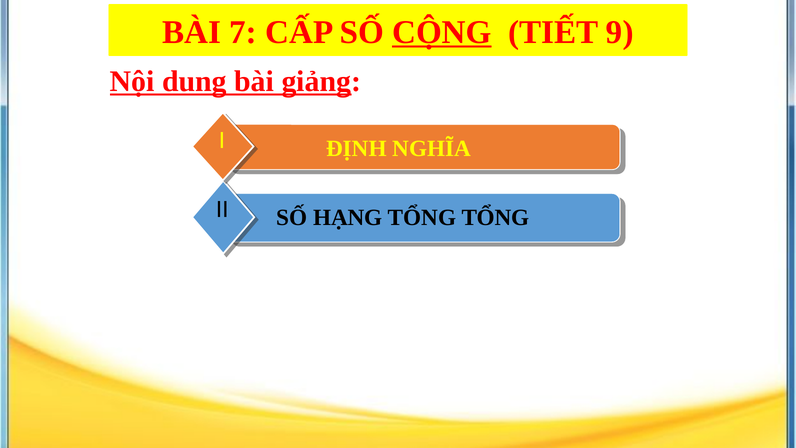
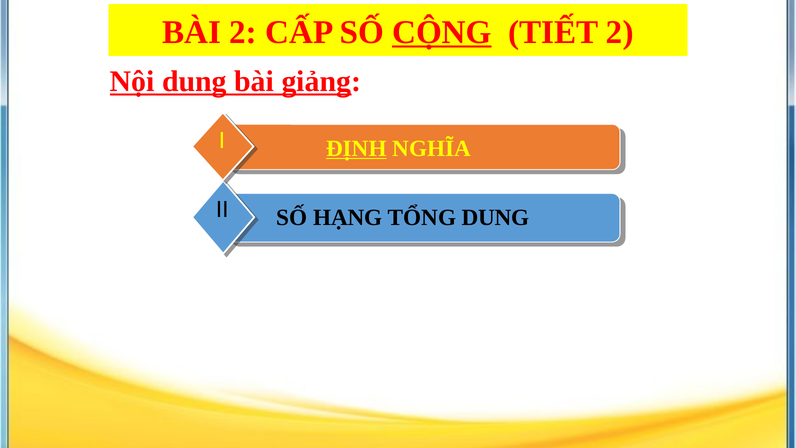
BÀI 7: 7 -> 2 (243, 32)
TIẾT 9: 9 -> 2 (620, 32)
ĐỊNH underline: none -> present (356, 148)
TỔNG TỔNG: TỔNG -> DUNG (496, 218)
